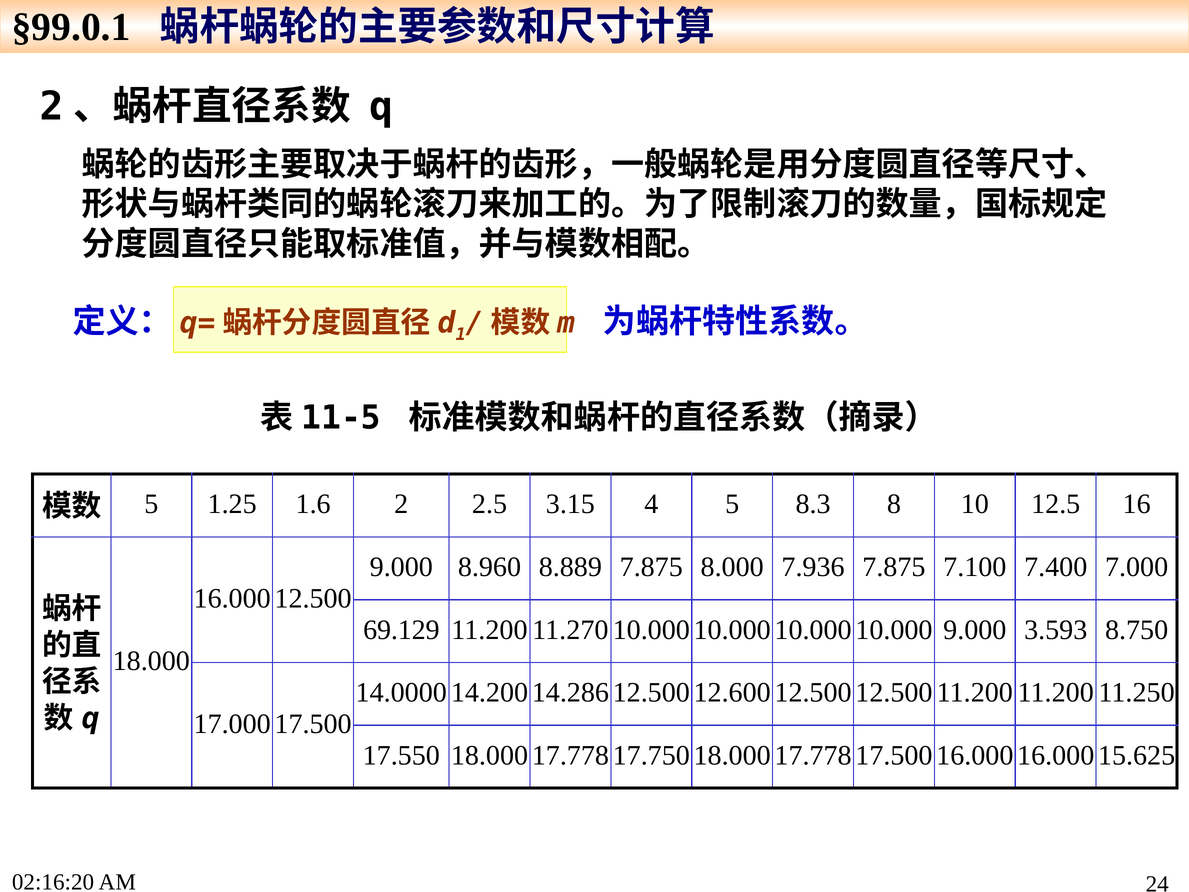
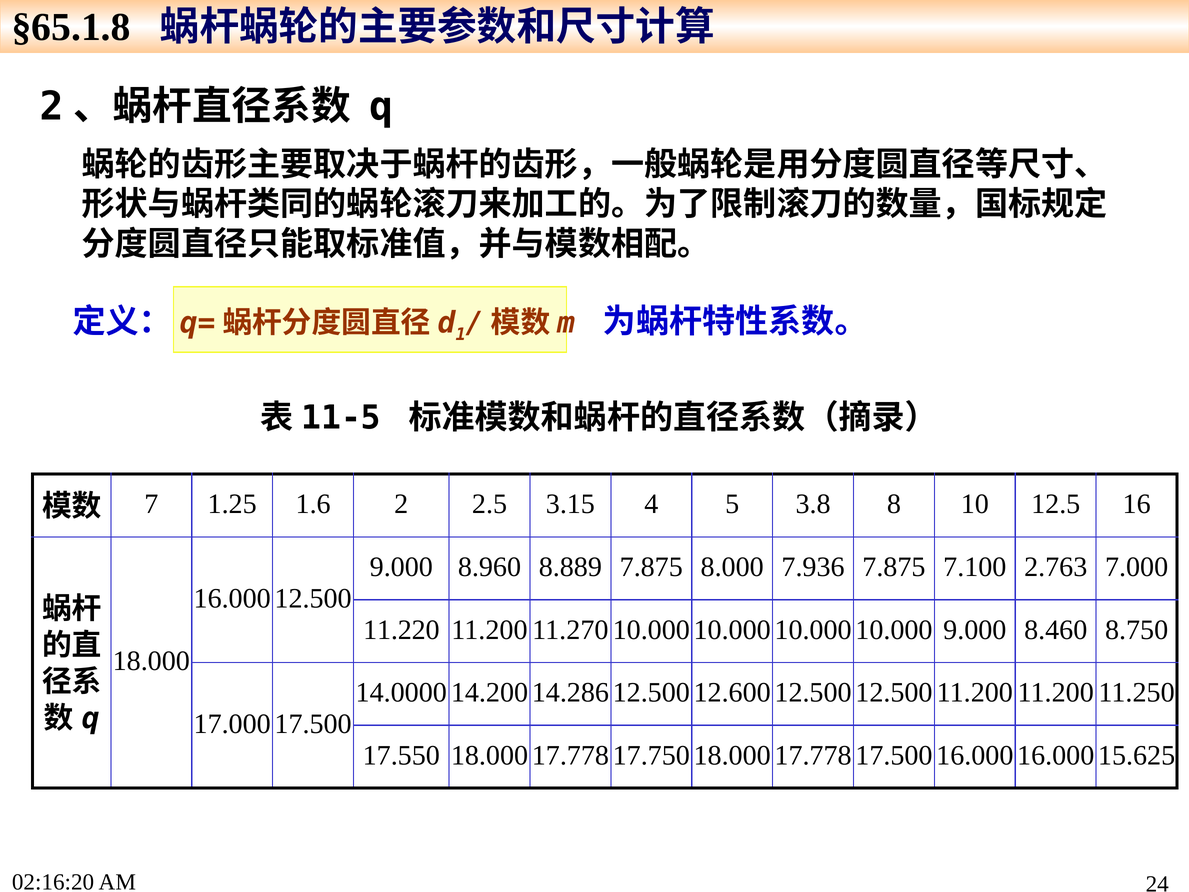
§99.0.1: §99.0.1 -> §65.1.8 (71, 27)
5: 5 -> 7 (151, 504)
8.3: 8.3 -> 3.8 (813, 504)
7.400: 7.400 -> 2.763 (1056, 567)
69.129: 69.129 -> 11.220 (401, 630)
3.593: 3.593 -> 8.460 (1056, 630)
